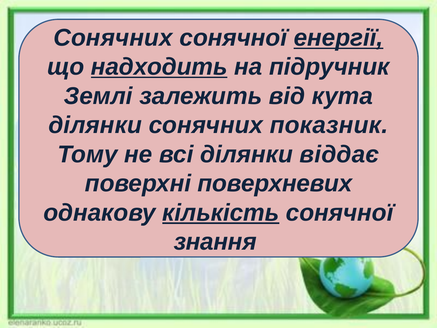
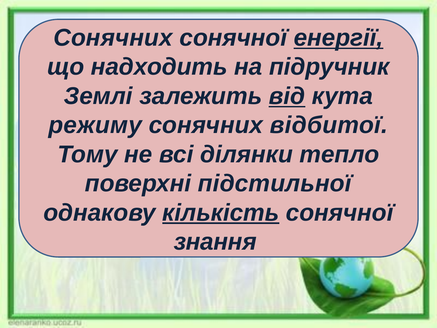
надходить underline: present -> none (159, 67)
від underline: none -> present (287, 96)
ділянки: ділянки -> режиму (95, 125)
показник: показник -> відбитої (329, 125)
віддає: віддає -> тепло (339, 154)
поверхневих: поверхневих -> підстильної (275, 183)
